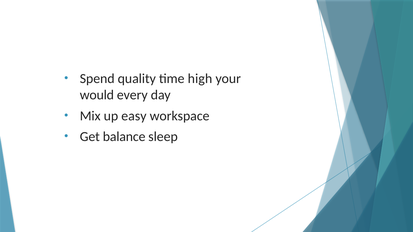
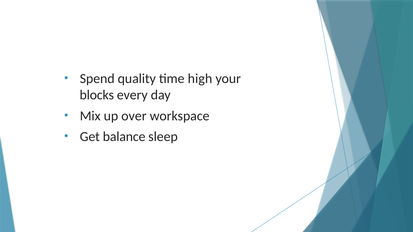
would: would -> blocks (97, 95)
easy: easy -> over (134, 116)
